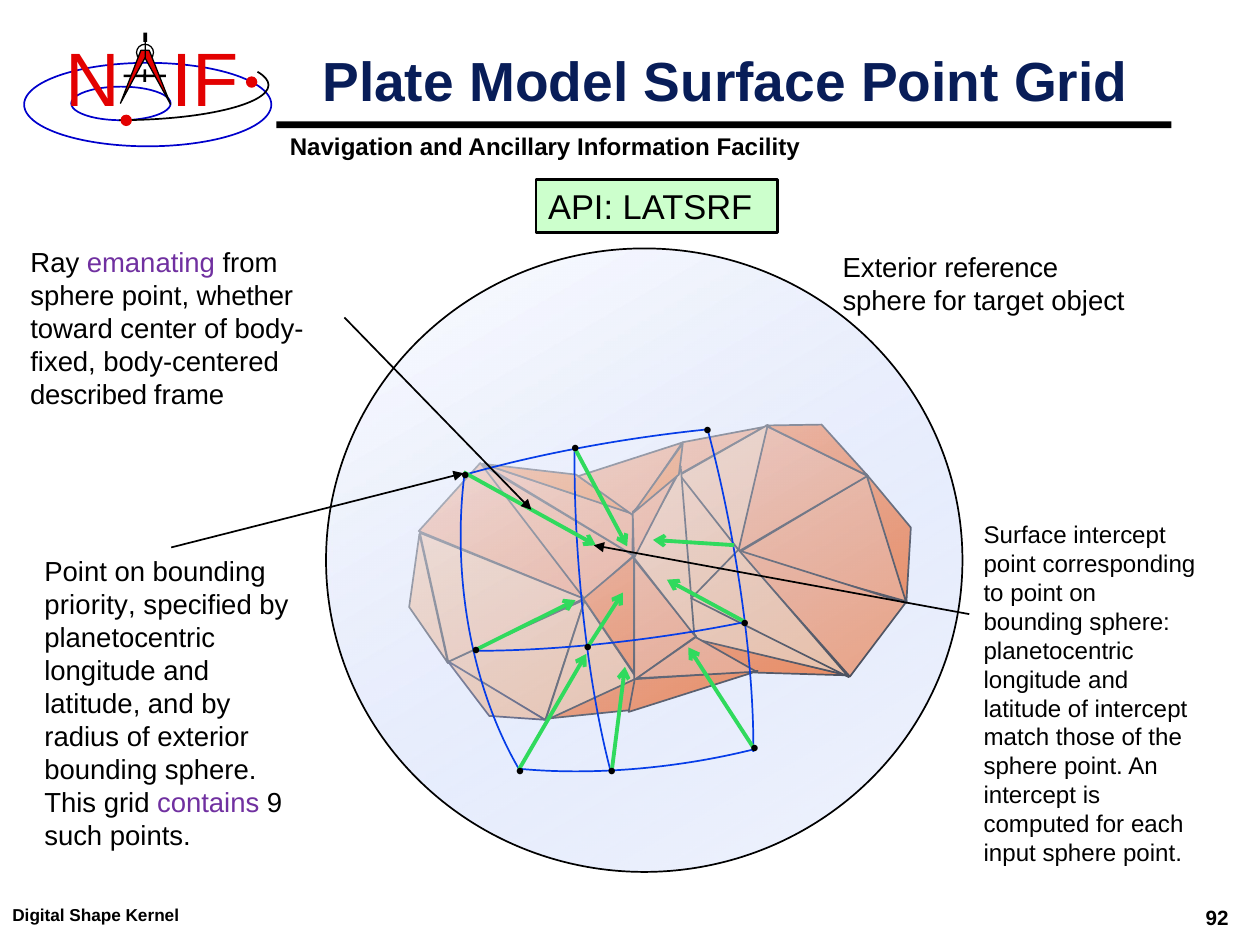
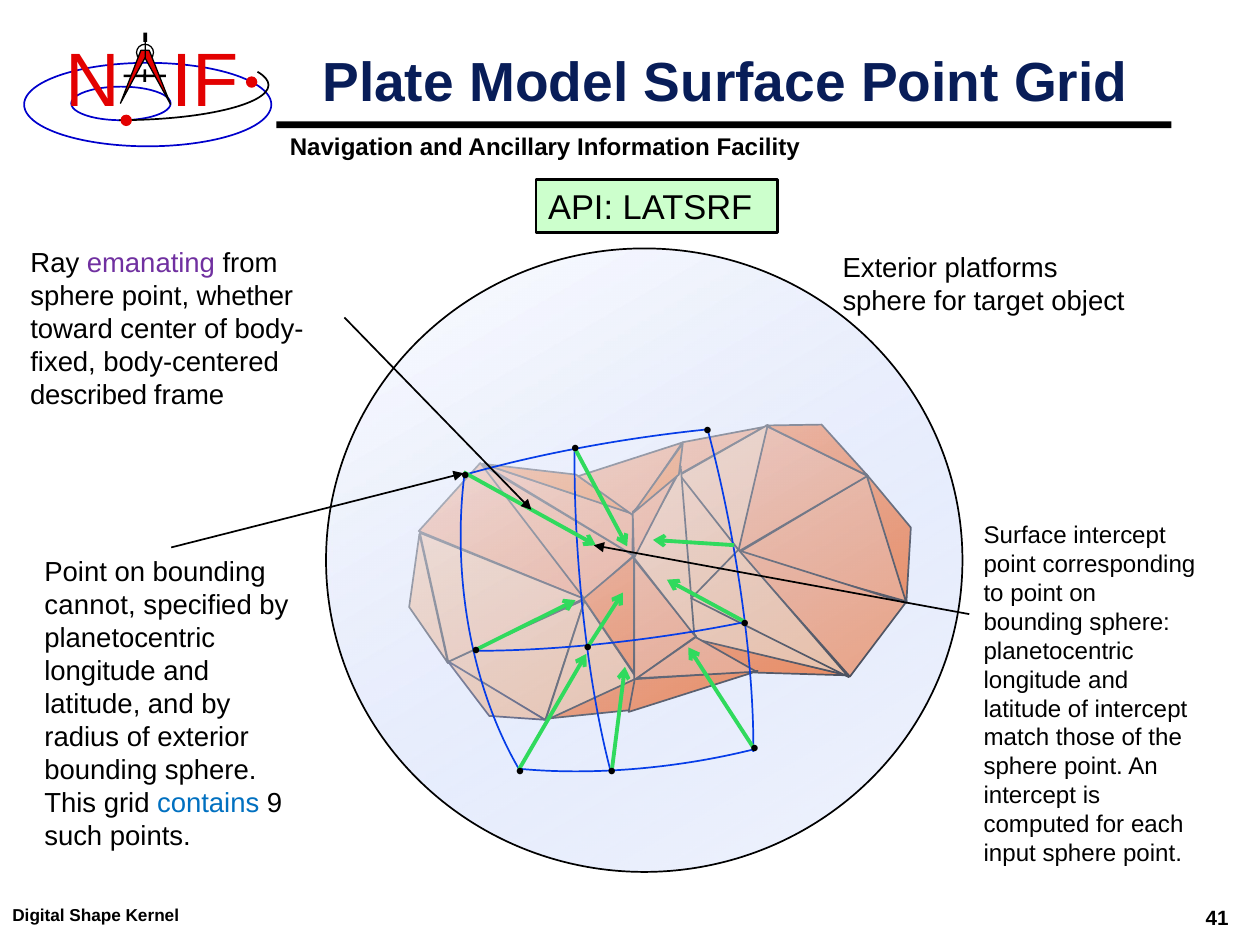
reference: reference -> platforms (1001, 269)
priority: priority -> cannot (90, 605)
contains colour: purple -> blue (208, 803)
92: 92 -> 41 (1217, 919)
